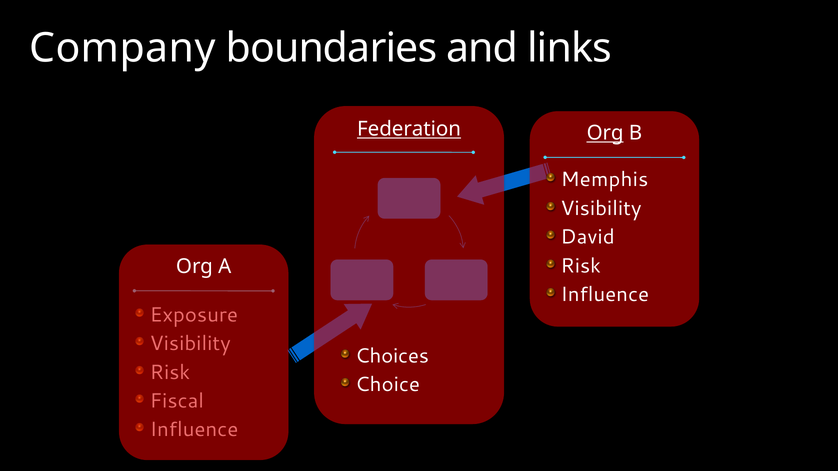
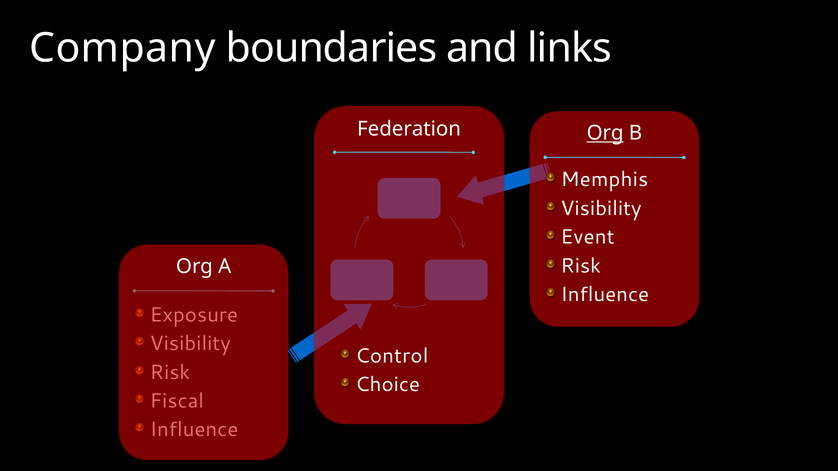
Federation underline: present -> none (409, 129)
David: David -> Event (588, 237)
Choices: Choices -> Control (392, 356)
